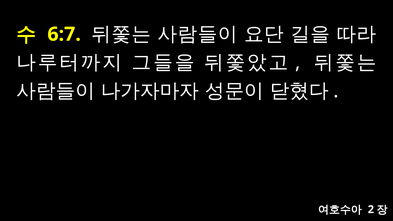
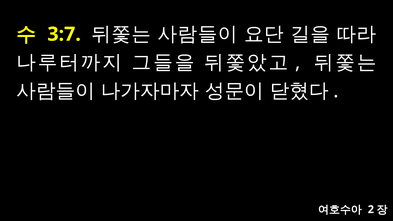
6:7: 6:7 -> 3:7 (64, 34)
